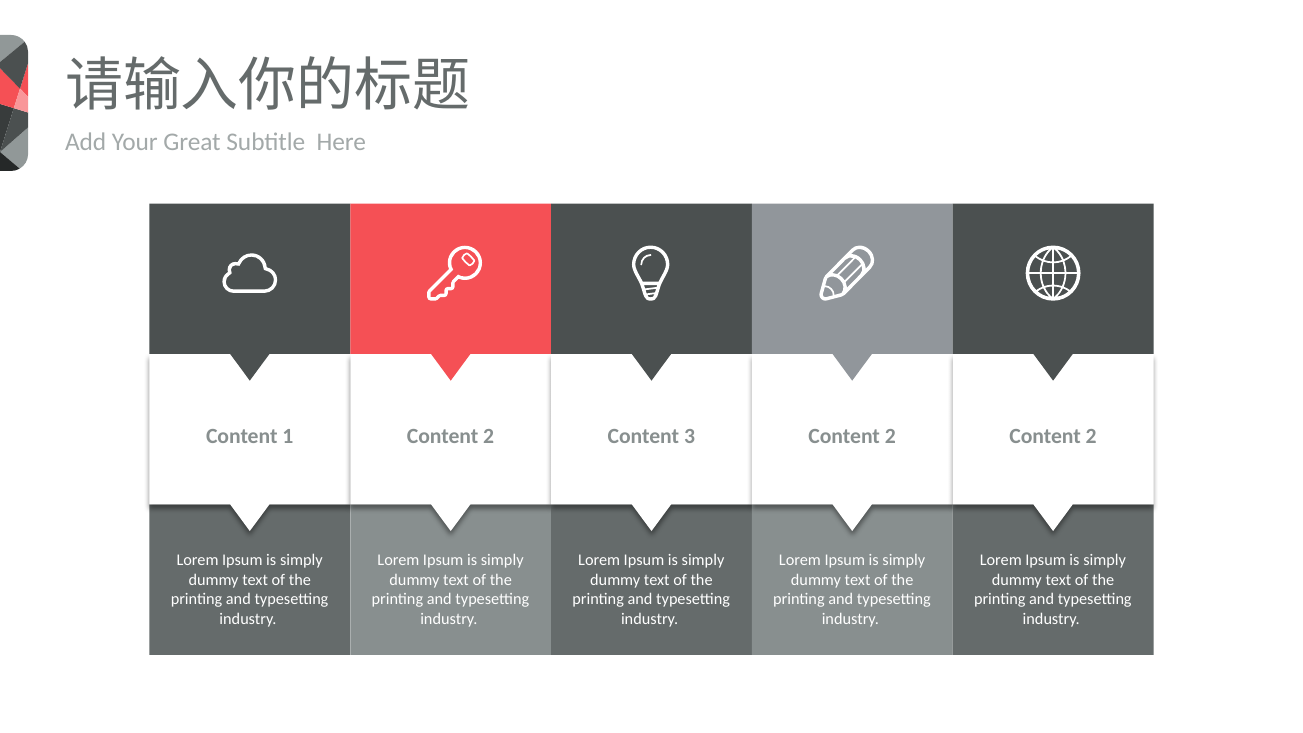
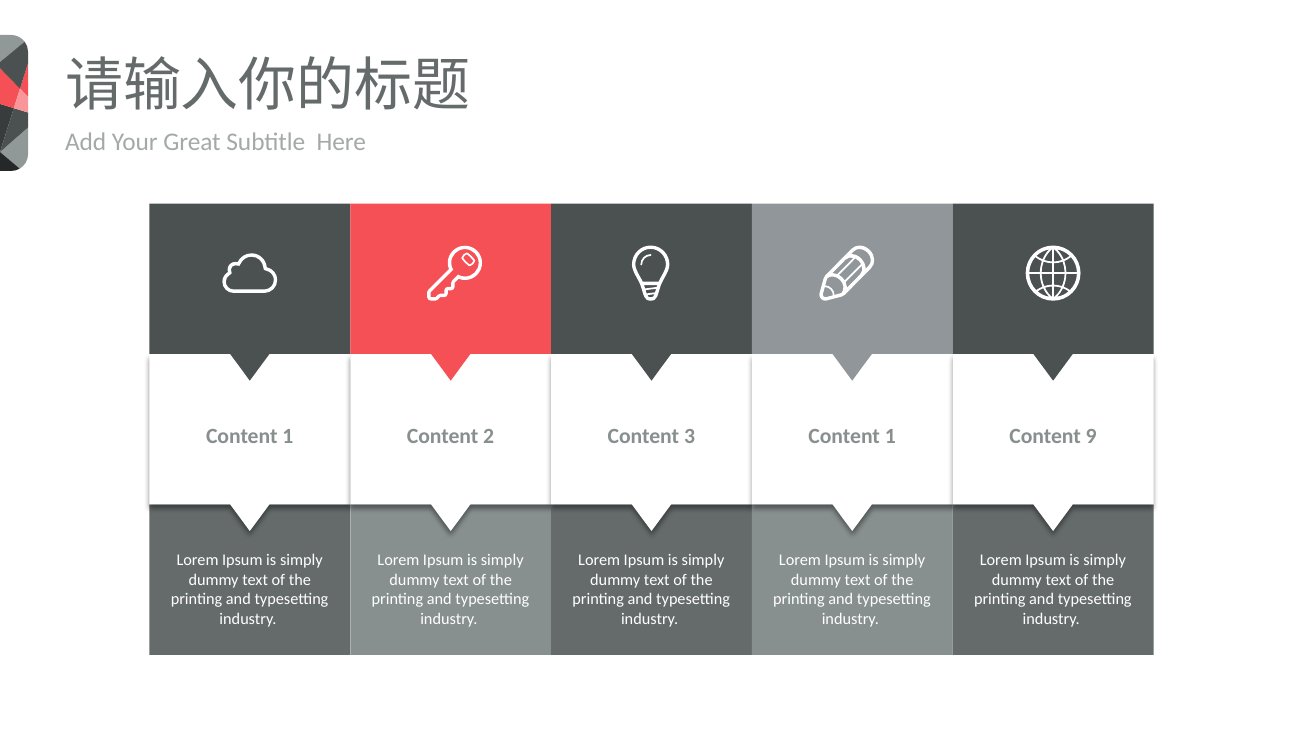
3 Content 2: 2 -> 1 (890, 437)
2: 2 -> 9 (1091, 437)
